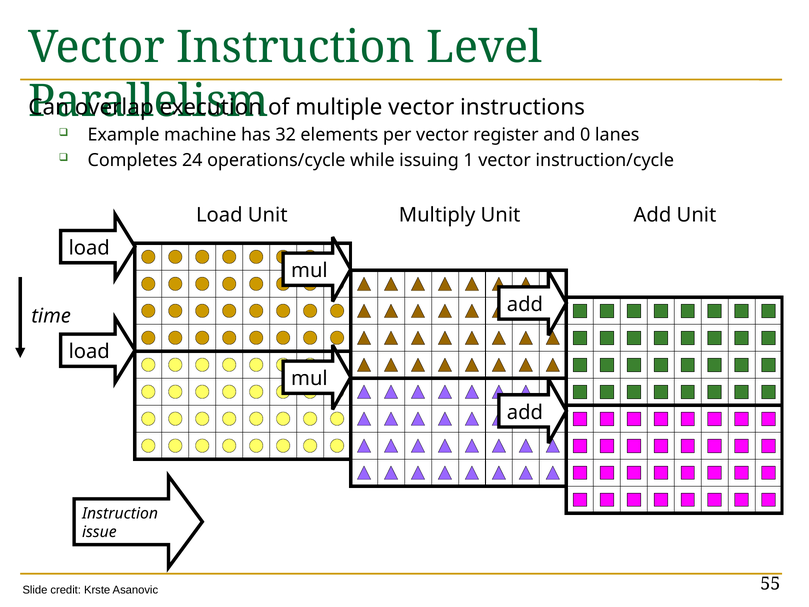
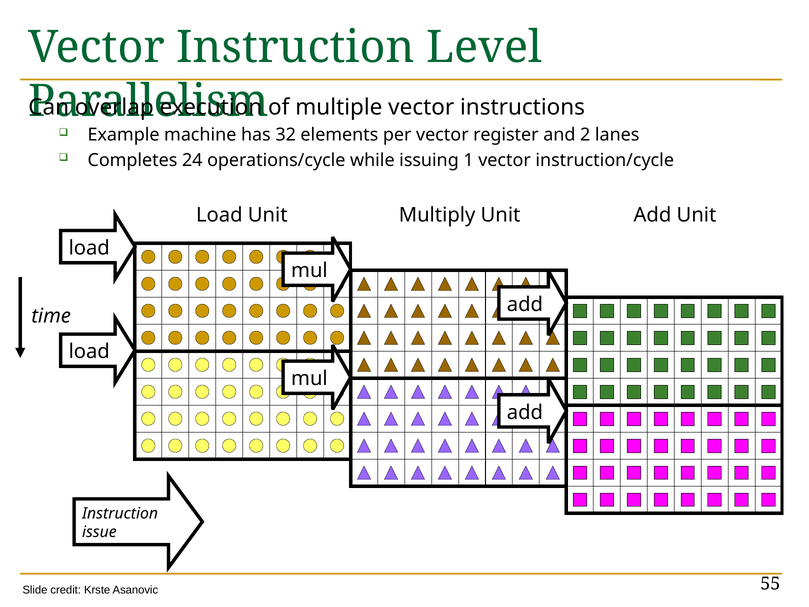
0: 0 -> 2 (585, 135)
